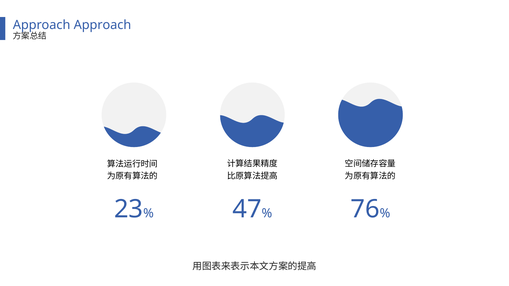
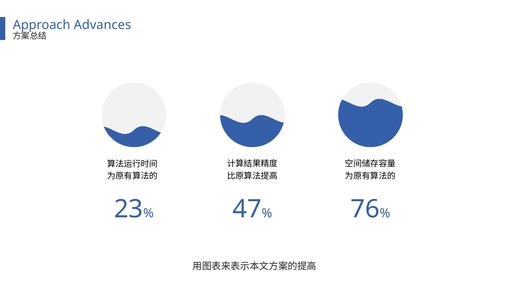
Approach Approach: Approach -> Advances (102, 25)
